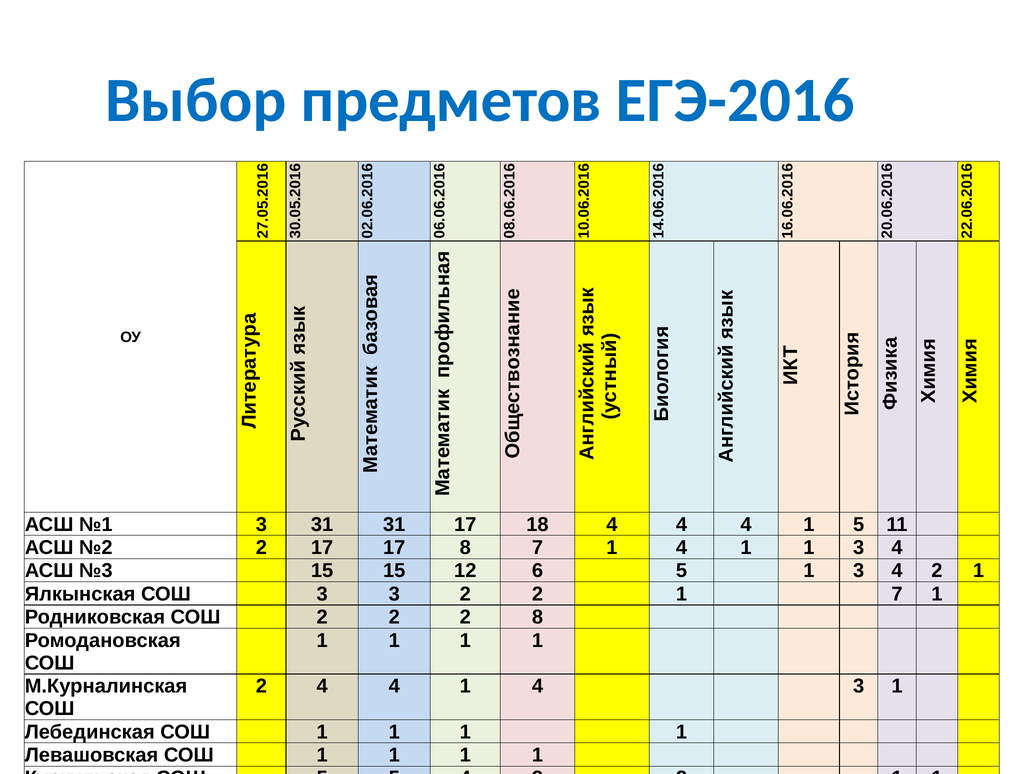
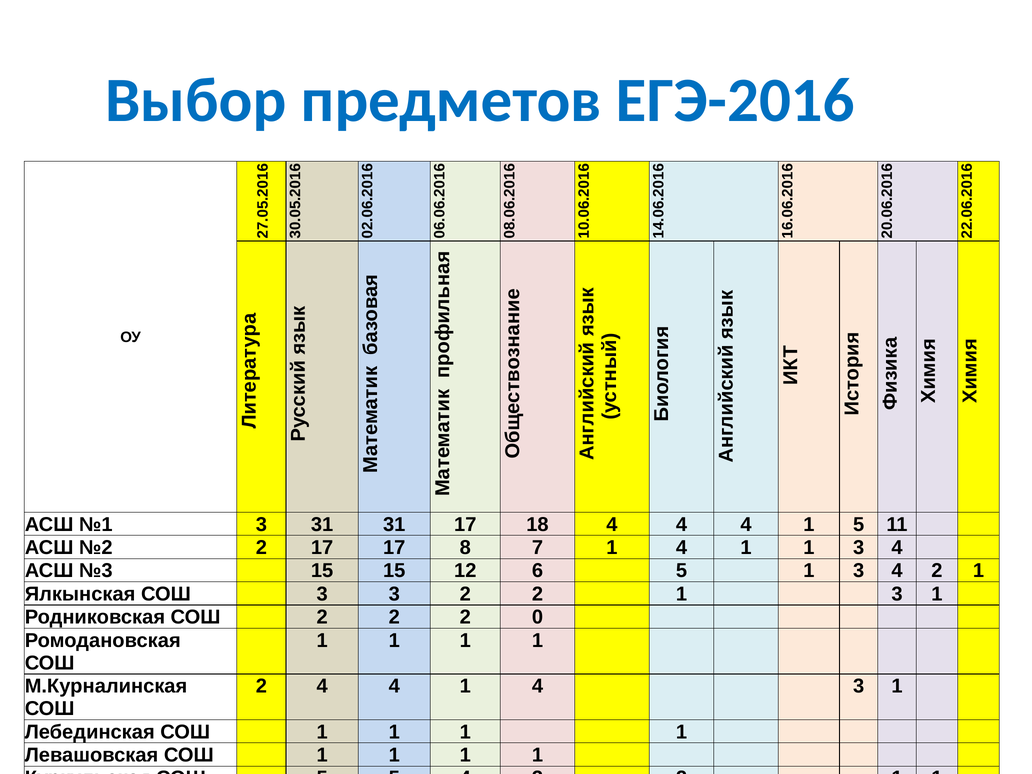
2 1 7: 7 -> 3 (897, 594)
2 2 8: 8 -> 0 (537, 617)
